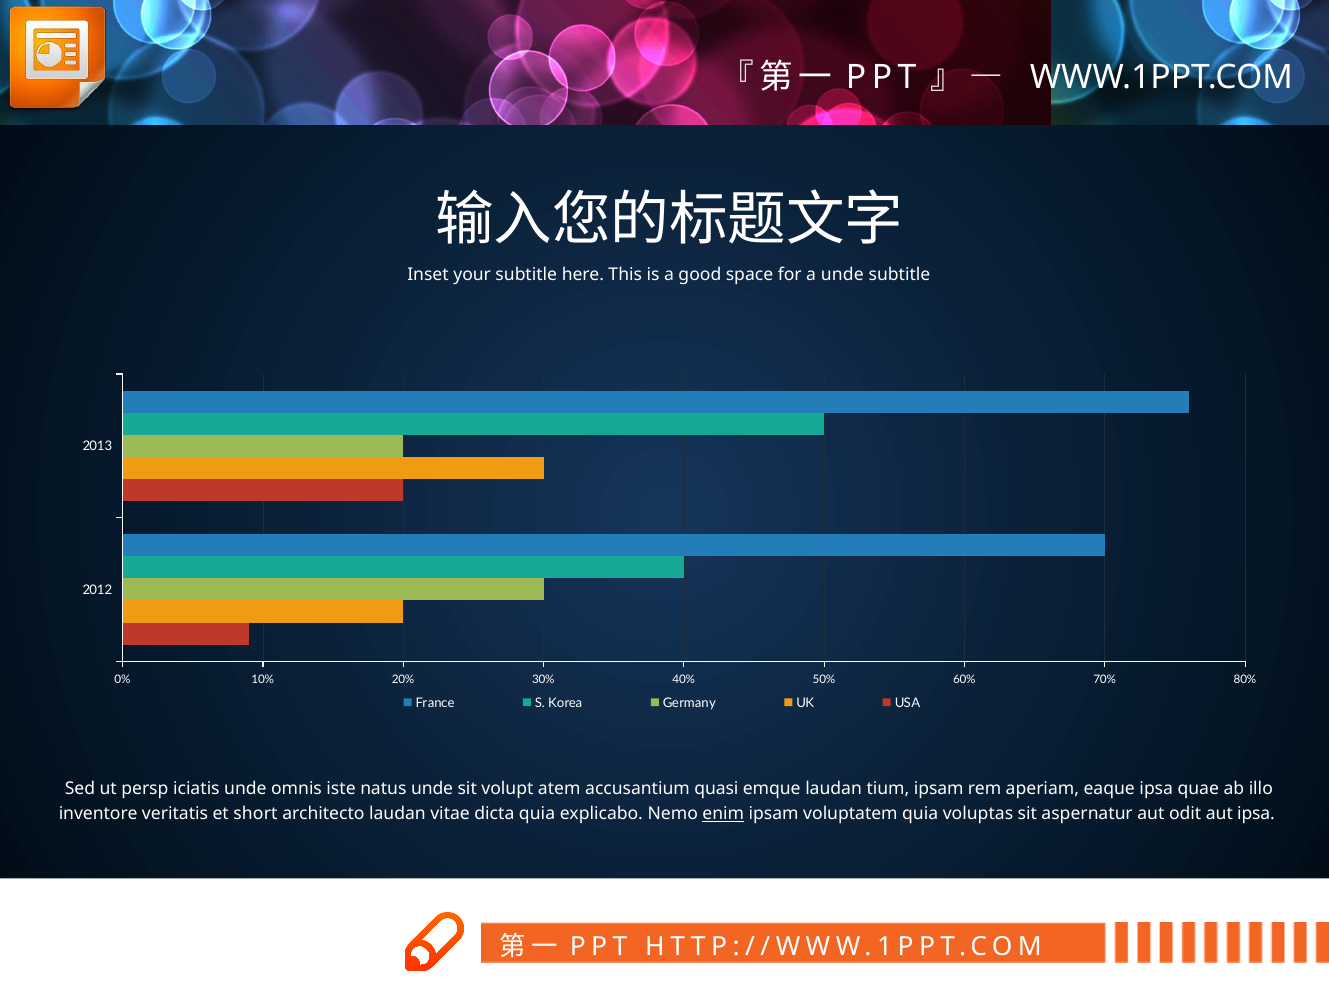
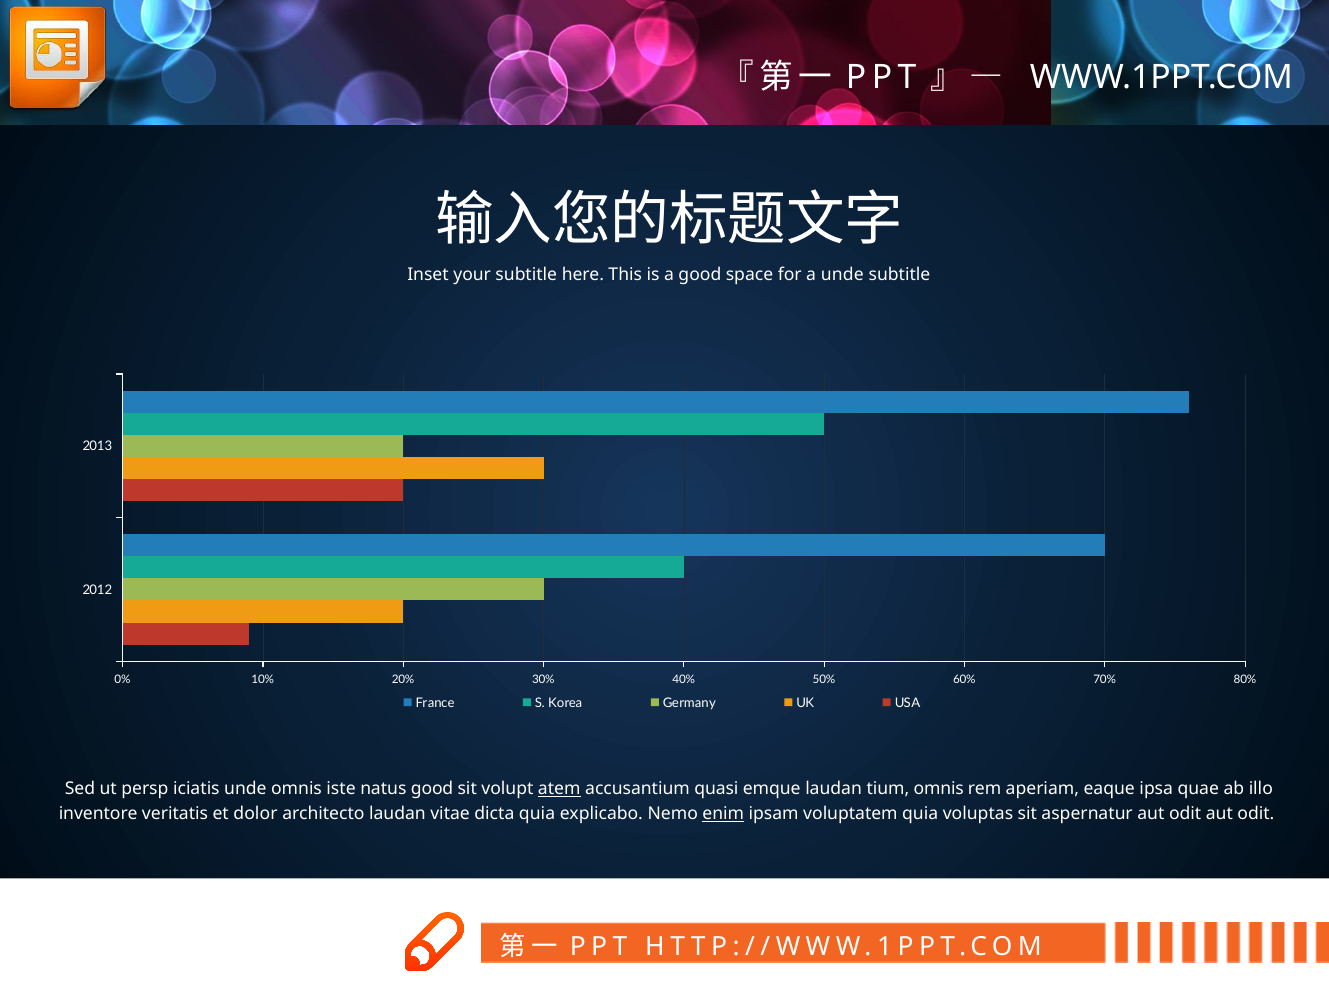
natus unde: unde -> good (432, 788)
atem underline: none -> present (559, 788)
tium ipsam: ipsam -> omnis (939, 788)
short: short -> dolor (255, 814)
odit aut ipsa: ipsa -> odit (1256, 814)
